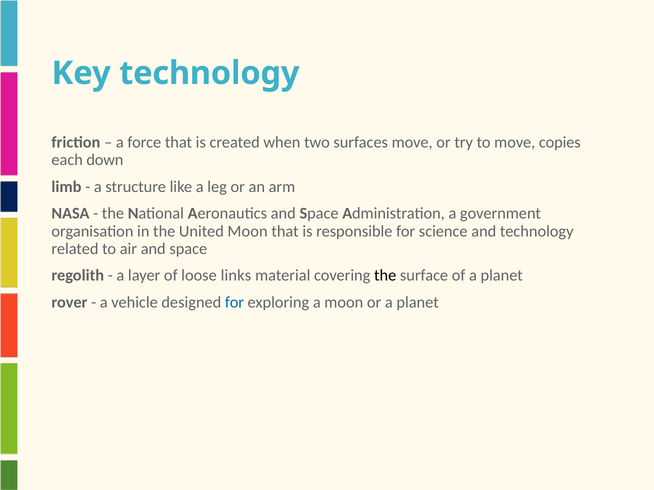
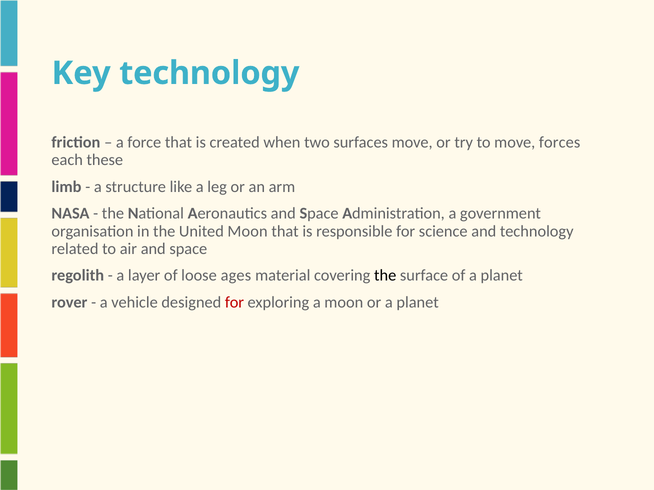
copies: copies -> forces (560, 143)
down: down -> these (105, 160)
links: links -> ages (236, 276)
for colour: blue -> red (235, 303)
